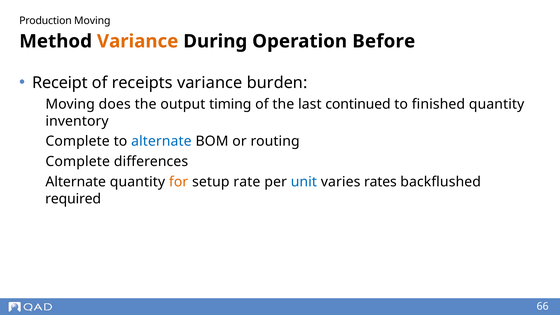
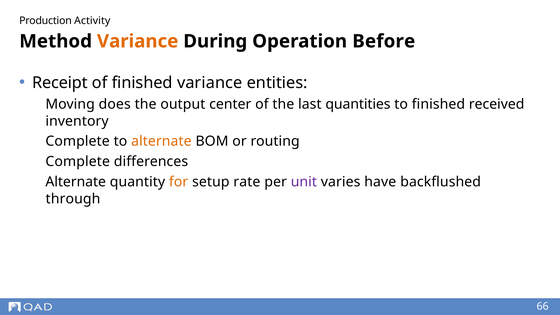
Production Moving: Moving -> Activity (92, 21)
of receipts: receipts -> finished (142, 83)
burden: burden -> entities (277, 83)
timing: timing -> center (230, 104)
continued: continued -> quantities (358, 104)
finished quantity: quantity -> received (497, 104)
alternate colour: blue -> orange (161, 141)
unit colour: blue -> purple (304, 182)
rates: rates -> have (380, 182)
required: required -> through (73, 199)
